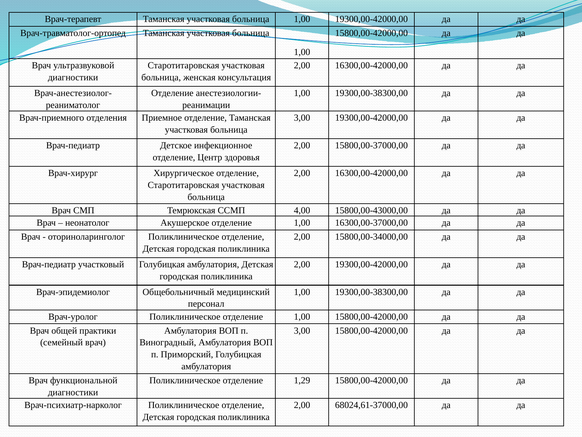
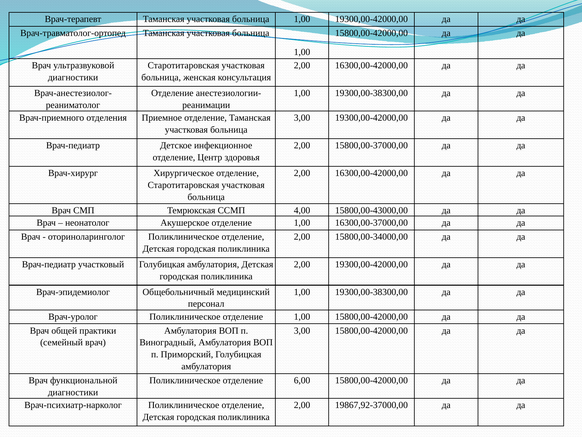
1,29: 1,29 -> 6,00 (302, 380)
68024,61-37000,00: 68024,61-37000,00 -> 19867,92-37000,00 (371, 405)
